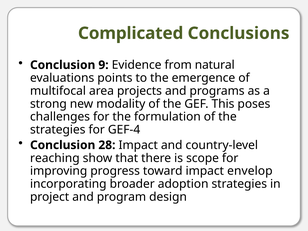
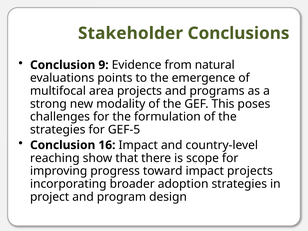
Complicated: Complicated -> Stakeholder (131, 33)
GEF-4: GEF-4 -> GEF-5 (124, 130)
28: 28 -> 16 (107, 145)
impact envelop: envelop -> projects (250, 171)
